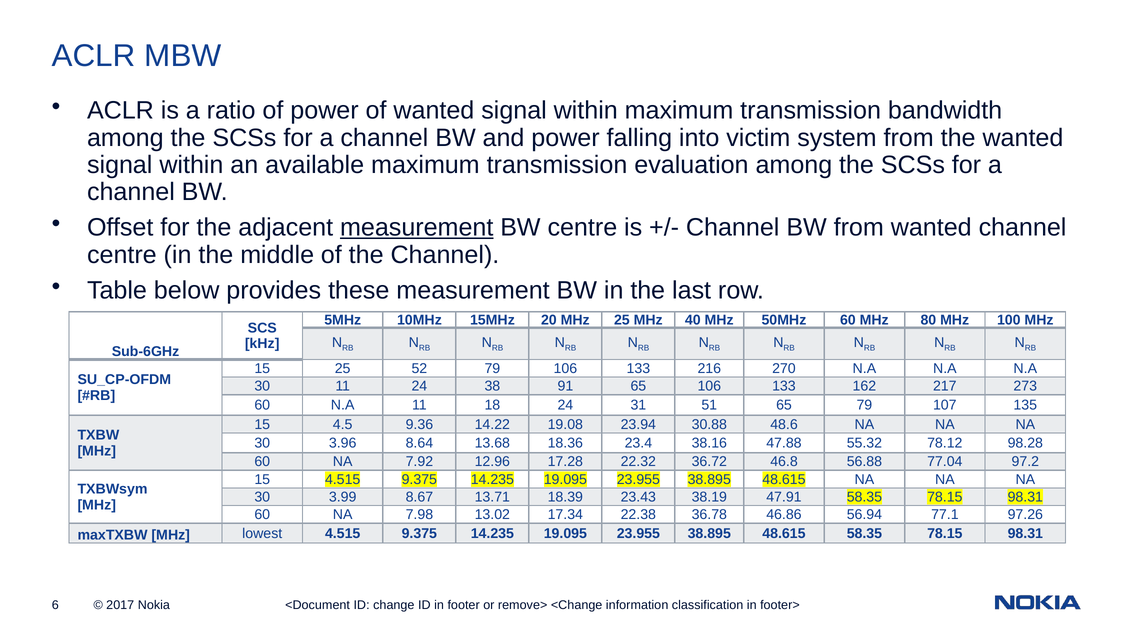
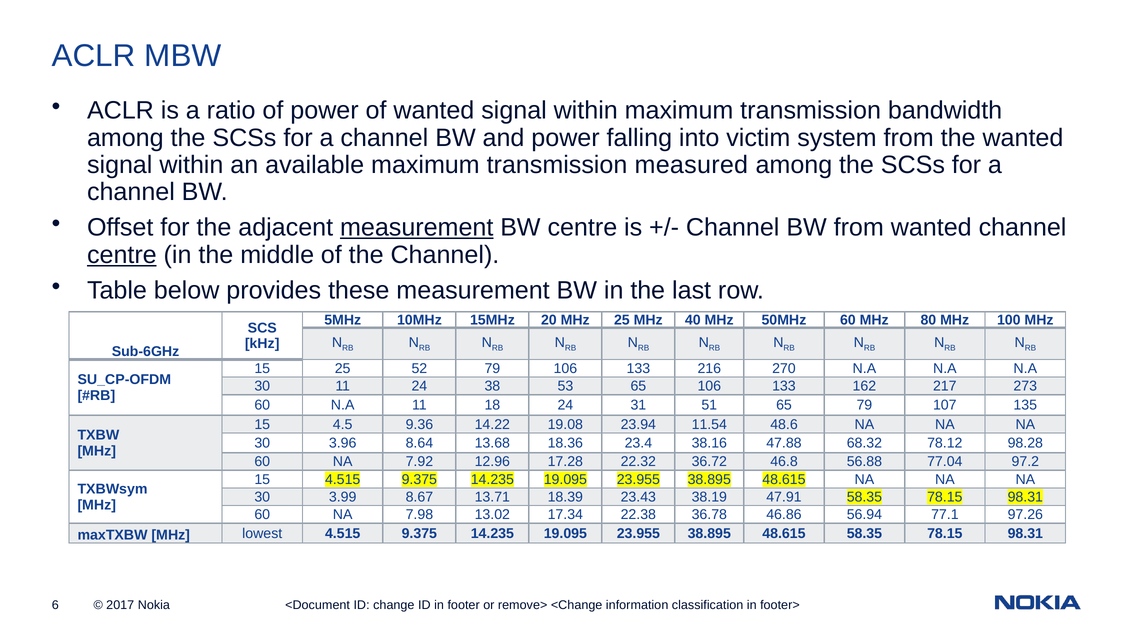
evaluation: evaluation -> measured (691, 165)
centre underline: none -> present (122, 255)
91: 91 -> 53 (565, 386)
30.88: 30.88 -> 11.54 (709, 424)
55.32: 55.32 -> 68.32 (864, 443)
